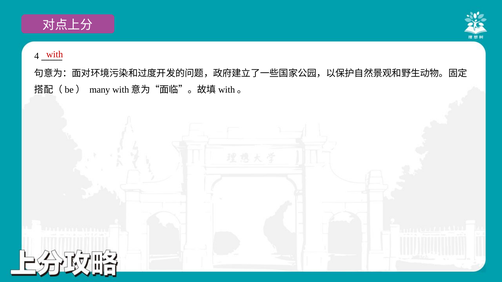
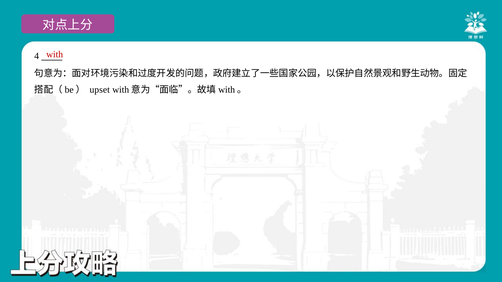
many: many -> upset (100, 90)
